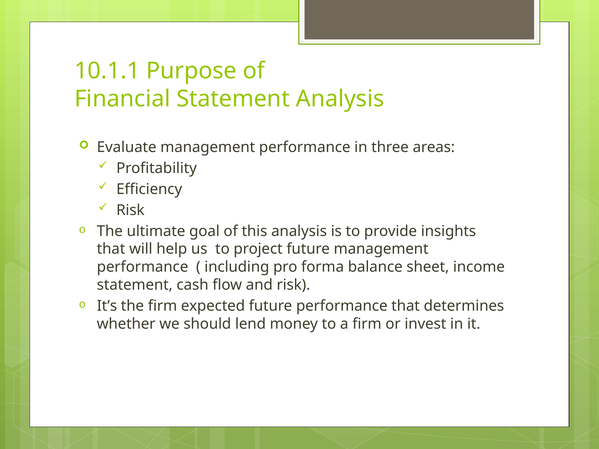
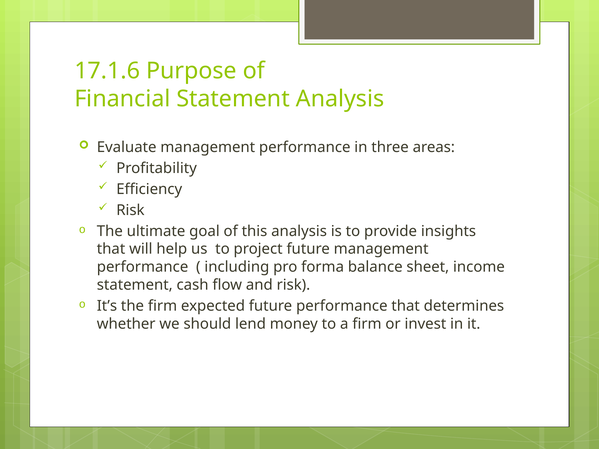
10.1.1: 10.1.1 -> 17.1.6 (107, 71)
